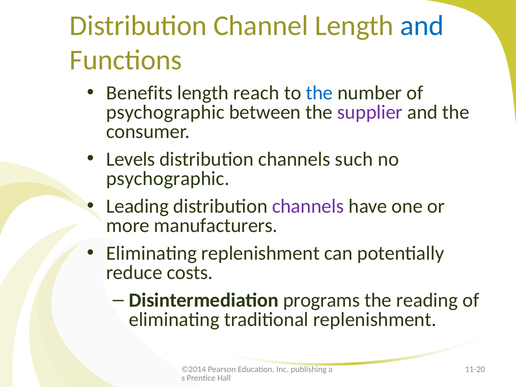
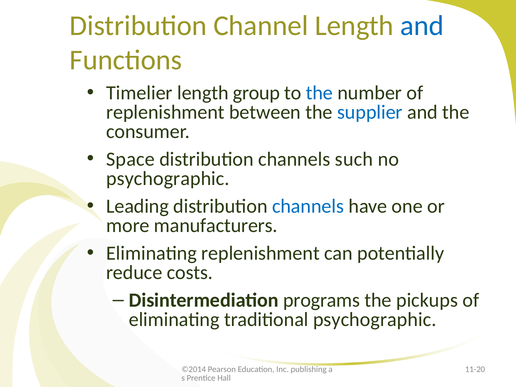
Benefits: Benefits -> Timelier (139, 93)
reach: reach -> group (256, 93)
psychographic: psychographic -> replenishment (165, 112)
supplier colour: purple -> blue (370, 112)
Levels: Levels -> Space (131, 159)
channels colour: purple -> blue (308, 206)
reading: reading -> pickups (427, 300)
traditional replenishment: replenishment -> psychographic (375, 320)
